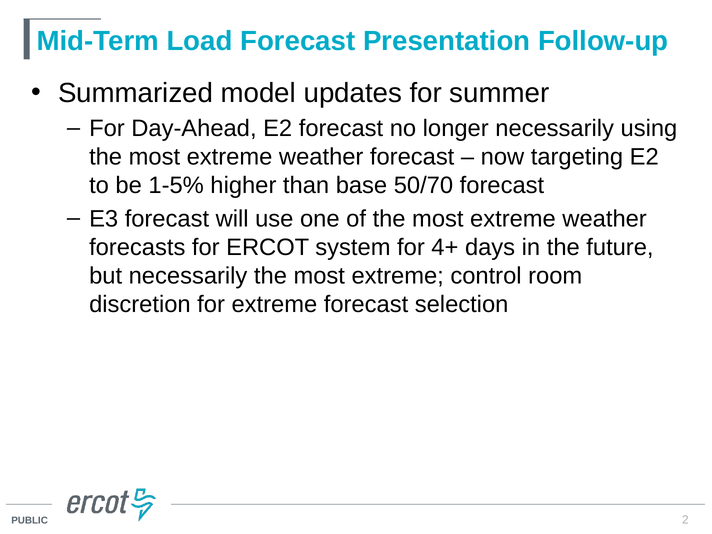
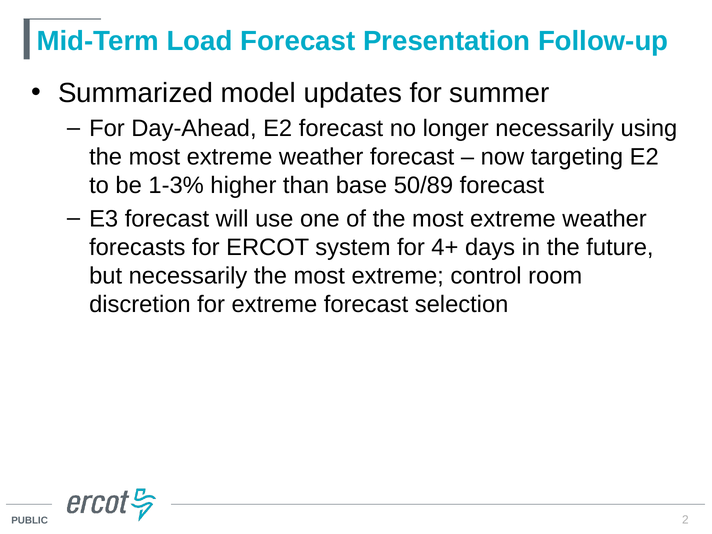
1-5%: 1-5% -> 1-3% (176, 186)
50/70: 50/70 -> 50/89 (423, 186)
